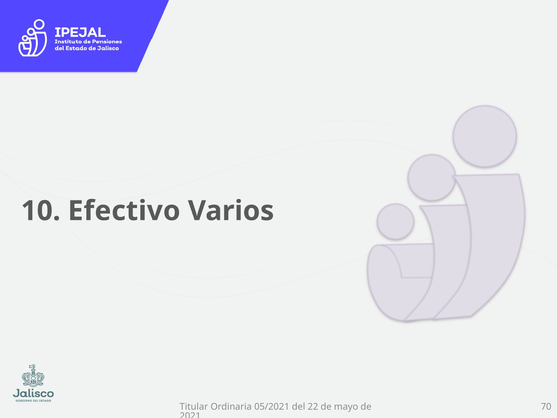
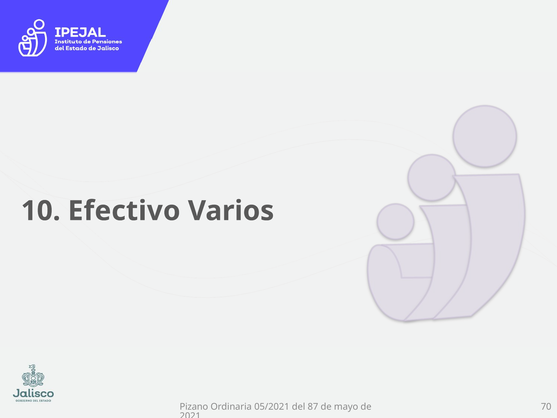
Titular: Titular -> Pizano (194, 407)
22: 22 -> 87 (313, 407)
